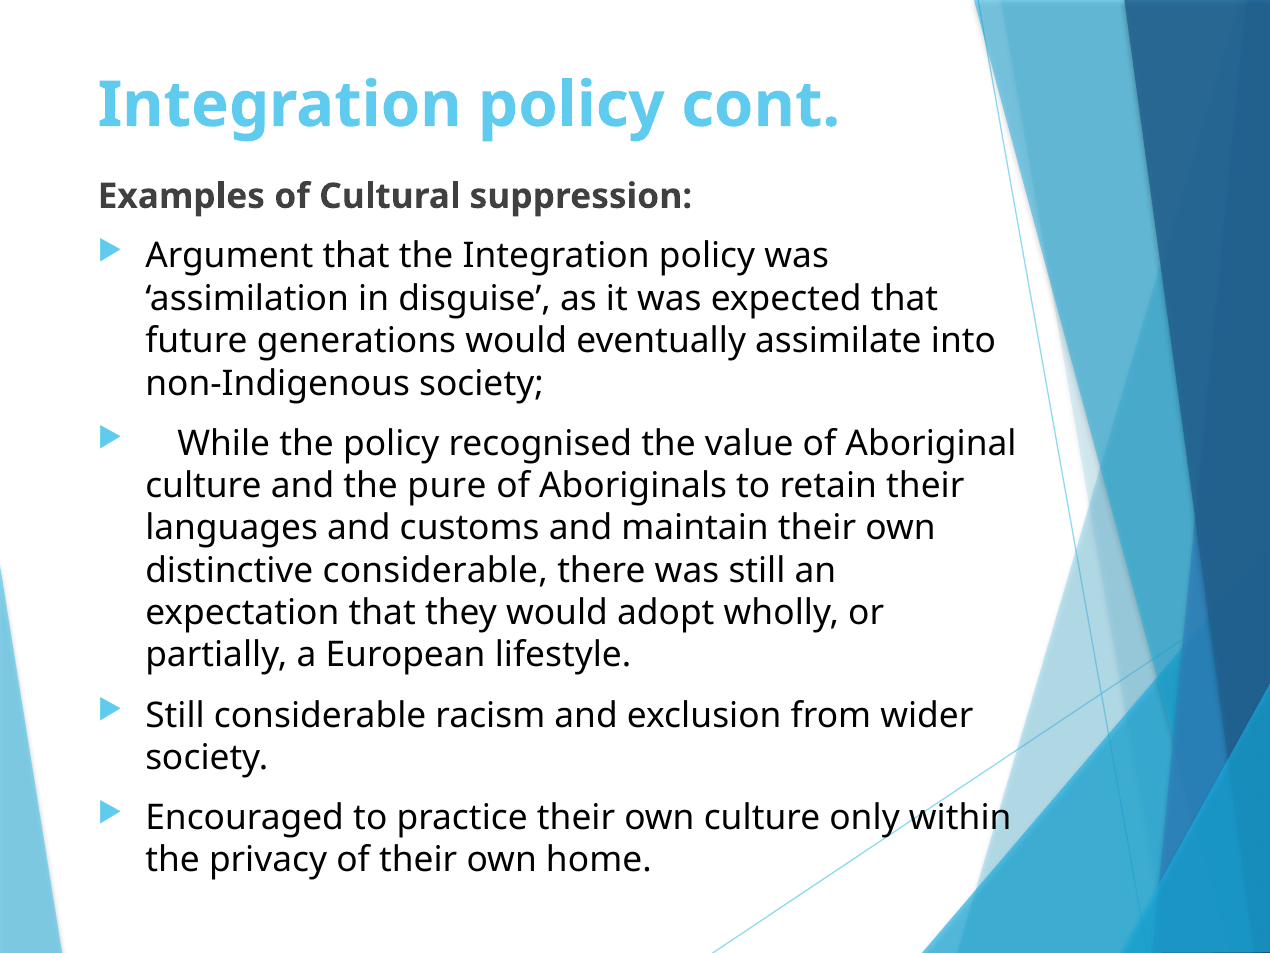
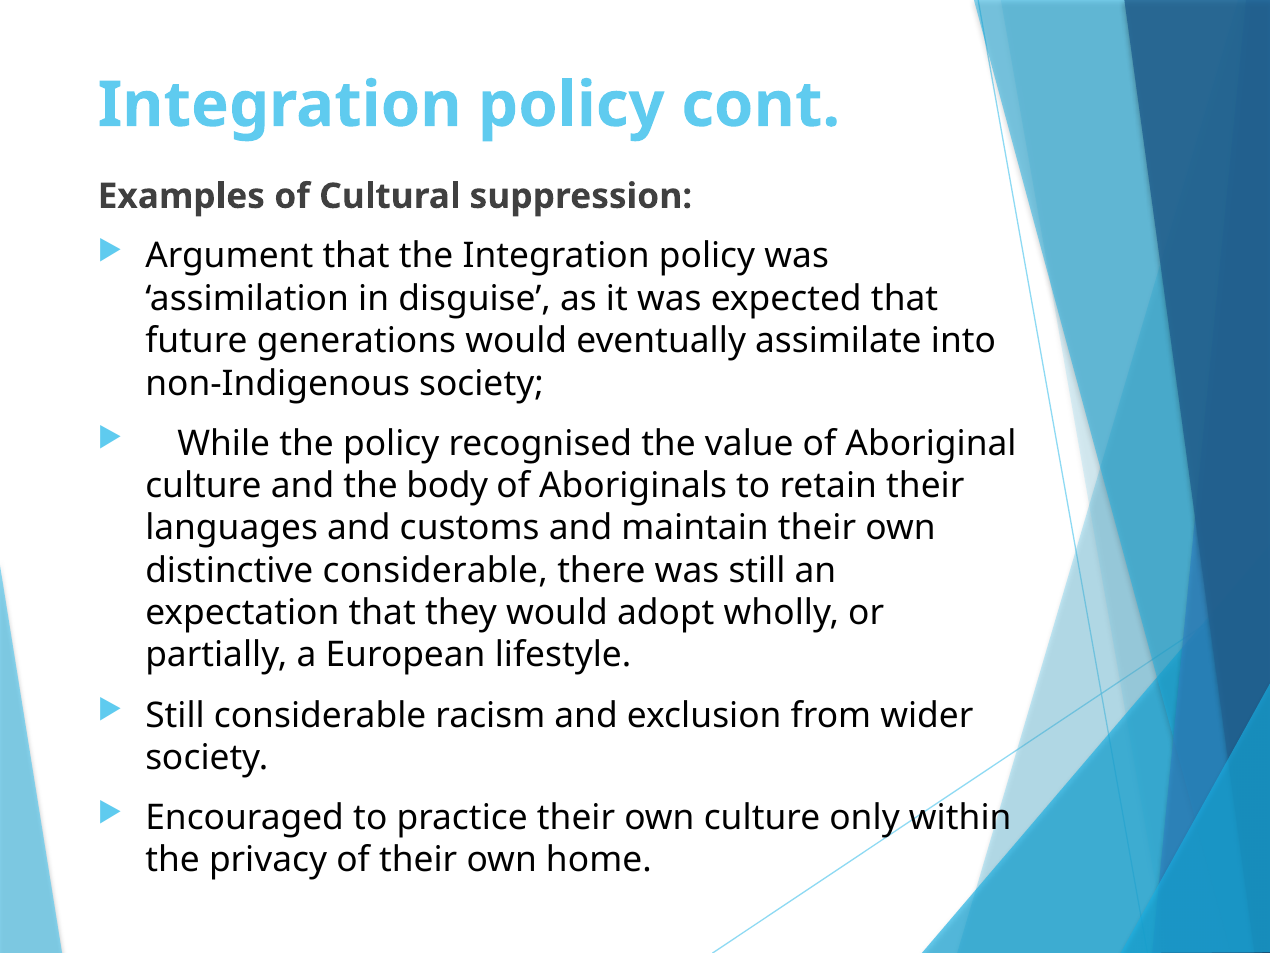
pure: pure -> body (447, 486)
